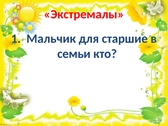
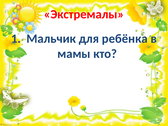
старшие: старшие -> ребёнка (125, 39)
семьи: семьи -> мамы (74, 54)
